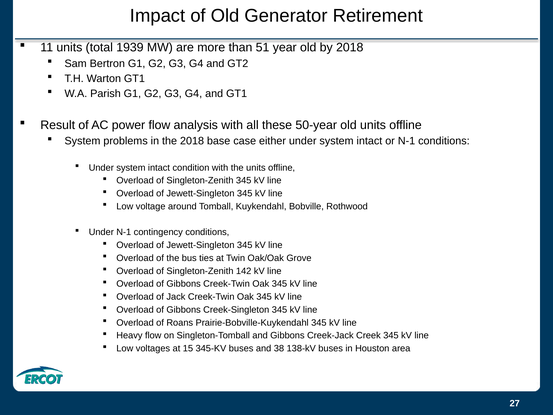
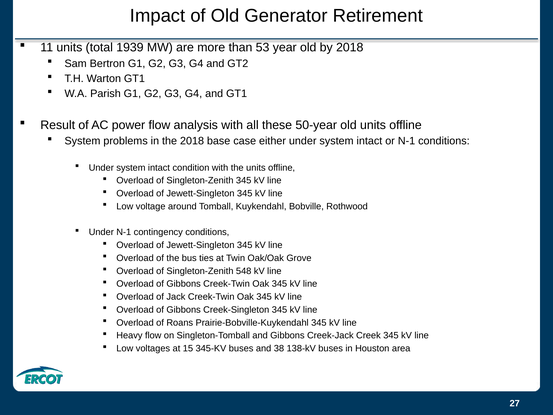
51: 51 -> 53 (263, 48)
142: 142 -> 548 (244, 271)
